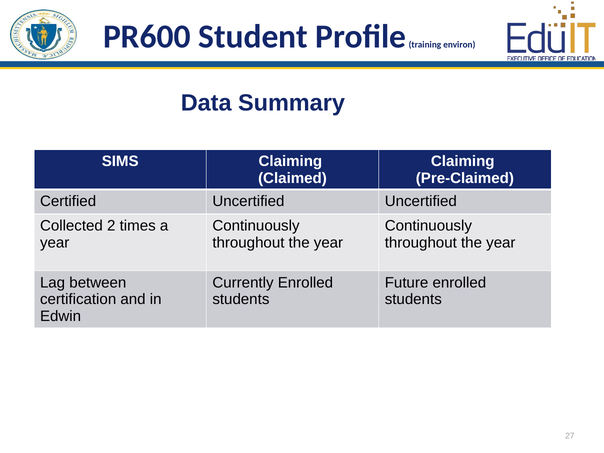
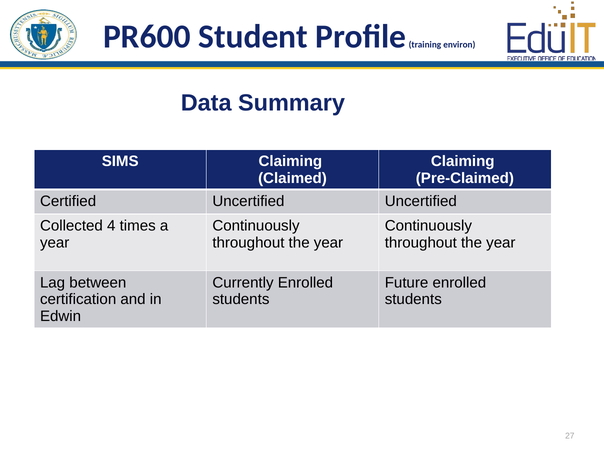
2: 2 -> 4 (111, 226)
